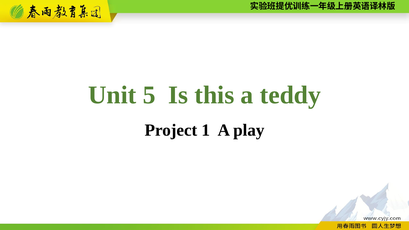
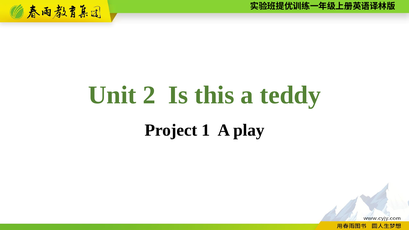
5: 5 -> 2 (149, 95)
